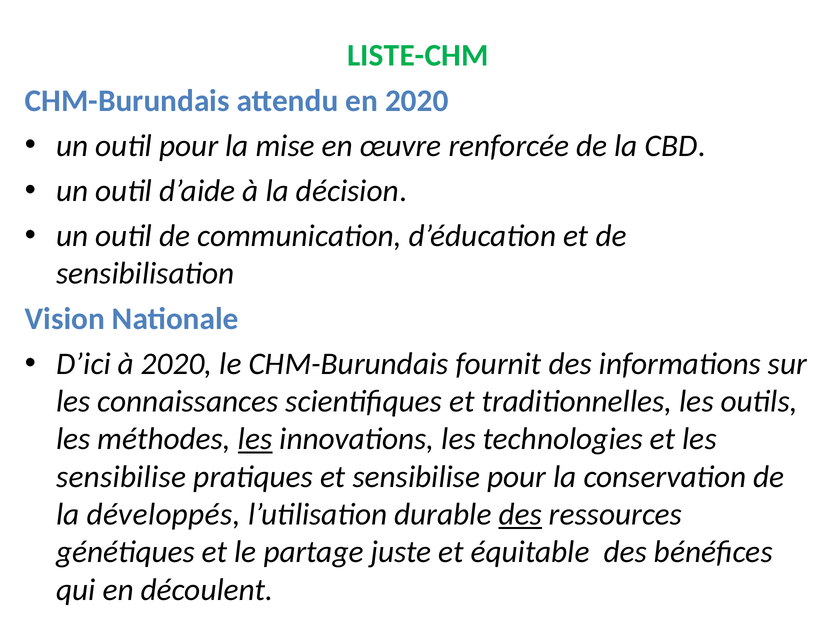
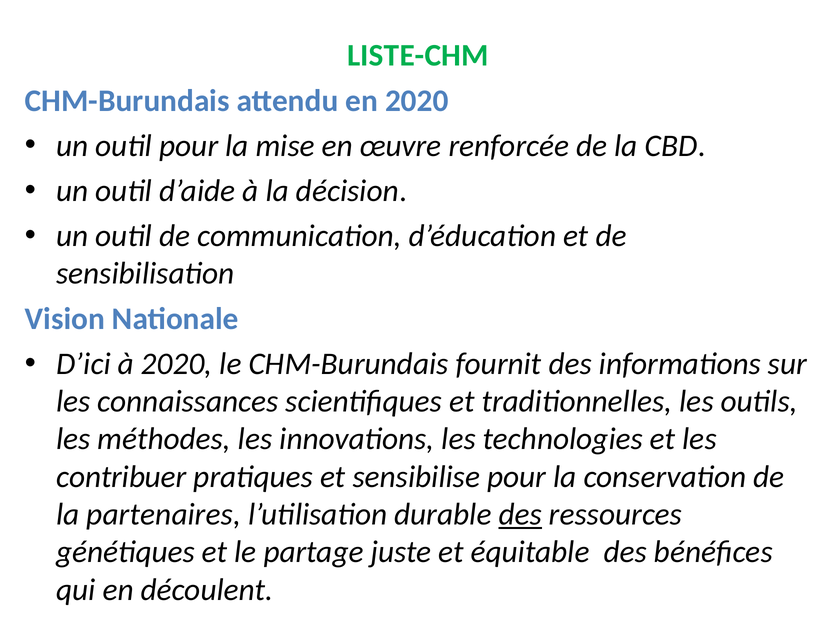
les underline: present -> none (255, 439)
sensibilise: sensibilise -> contribuer (121, 477)
développés: développés -> partenaires (164, 514)
